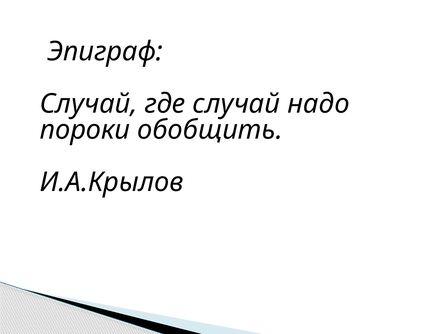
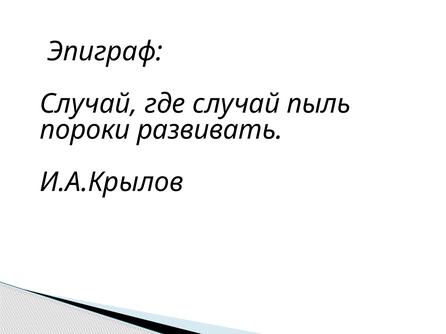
надо: надо -> пыль (319, 104)
обобщить: обобщить -> развивать (210, 130)
